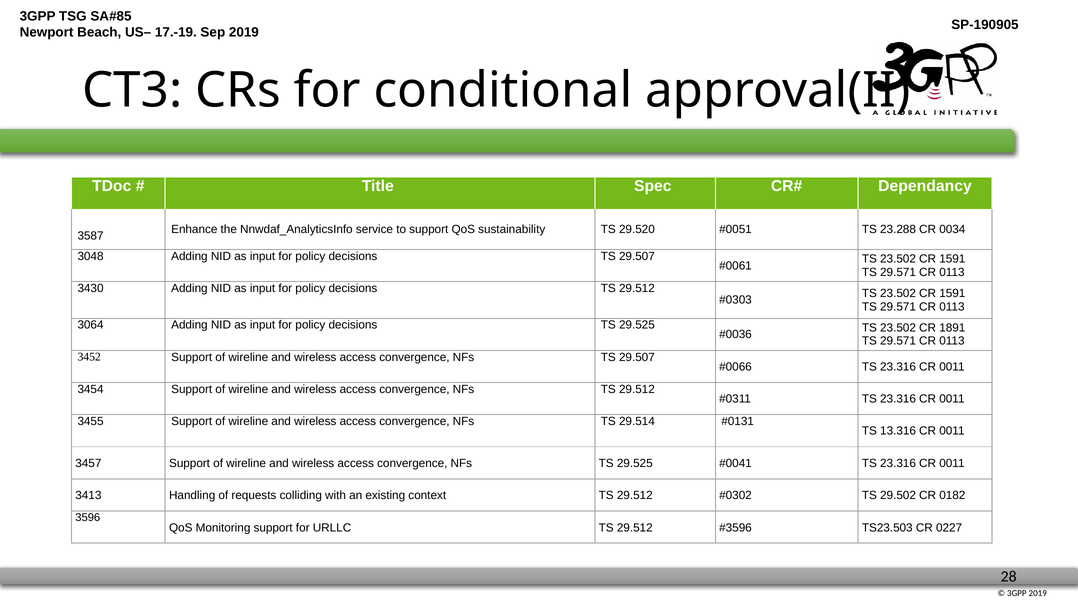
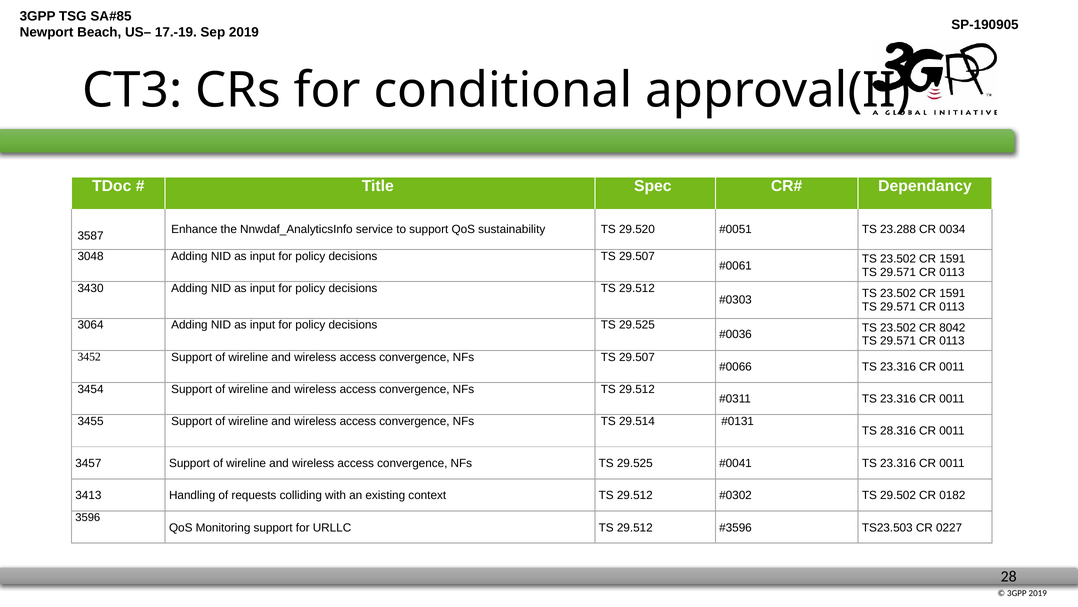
1891: 1891 -> 8042 (952, 328)
13.316: 13.316 -> 28.316 (898, 430)
